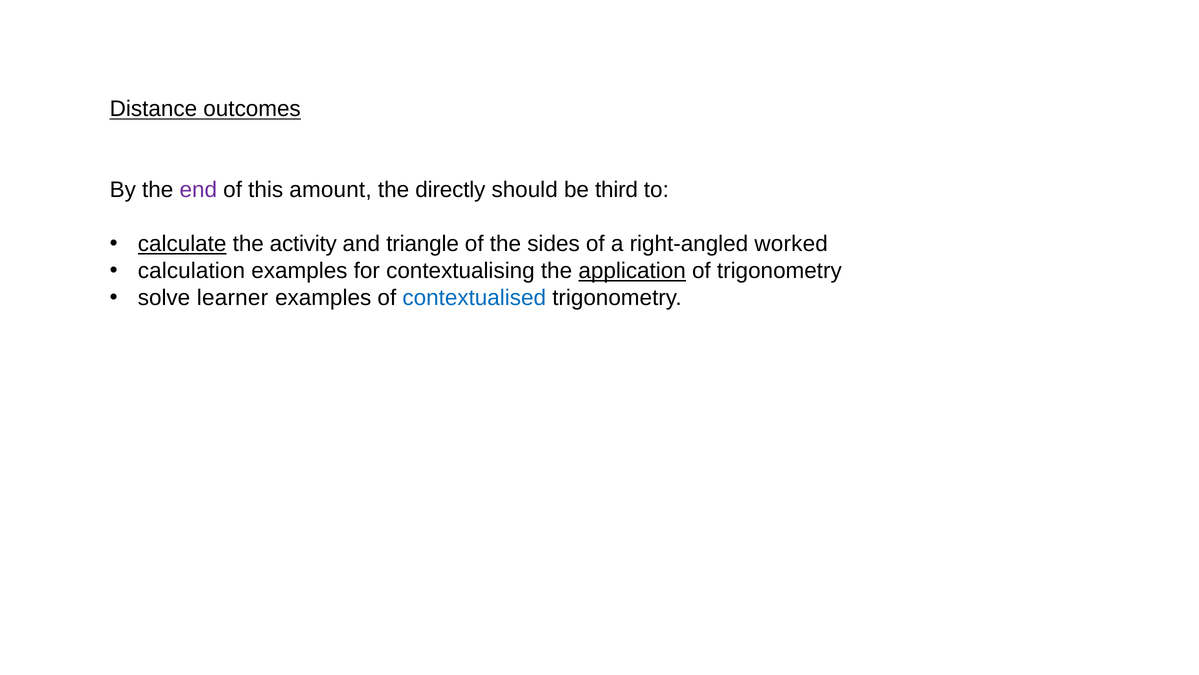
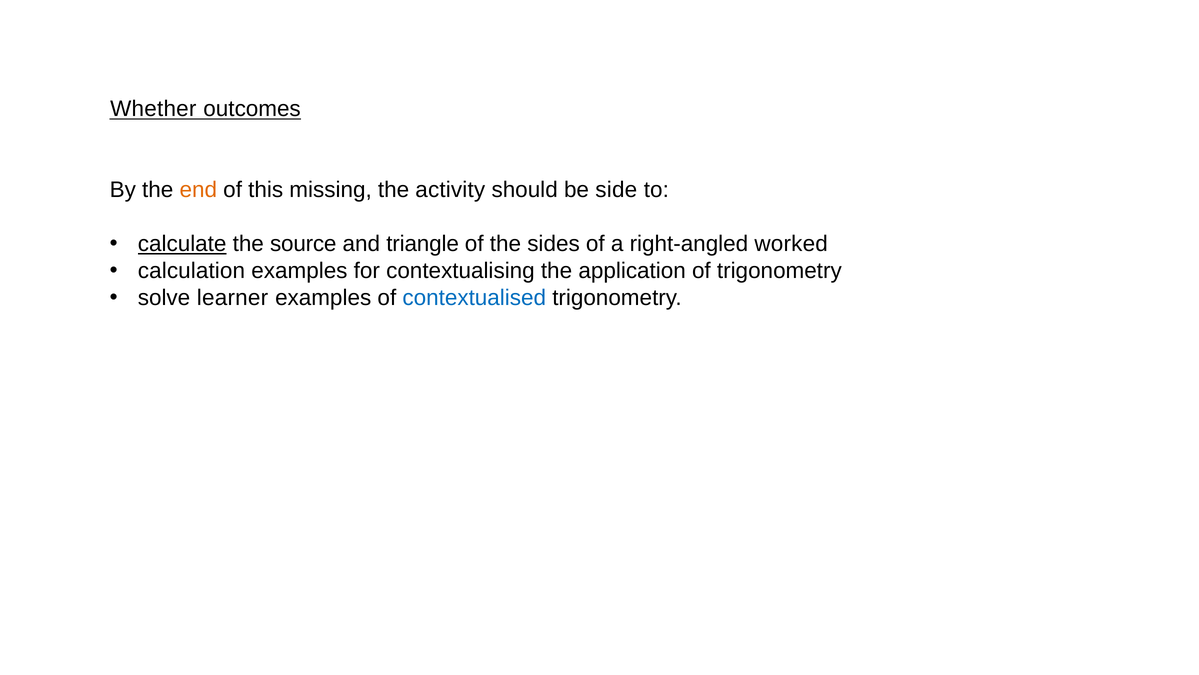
Distance: Distance -> Whether (153, 109)
end colour: purple -> orange (198, 190)
amount: amount -> missing (331, 190)
directly: directly -> activity (450, 190)
third: third -> side (616, 190)
activity: activity -> source (303, 244)
application underline: present -> none (632, 271)
